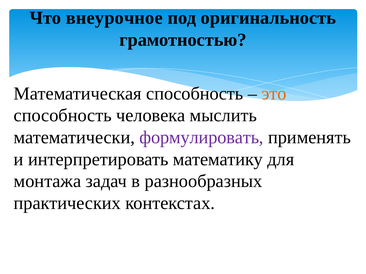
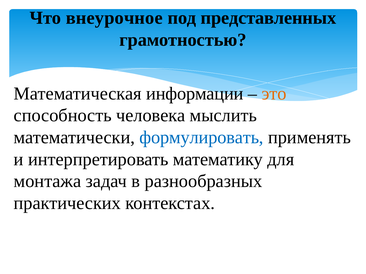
оригинальность: оригинальность -> представленных (268, 18)
Математическая способность: способность -> информации (195, 94)
формулировать colour: purple -> blue (202, 138)
